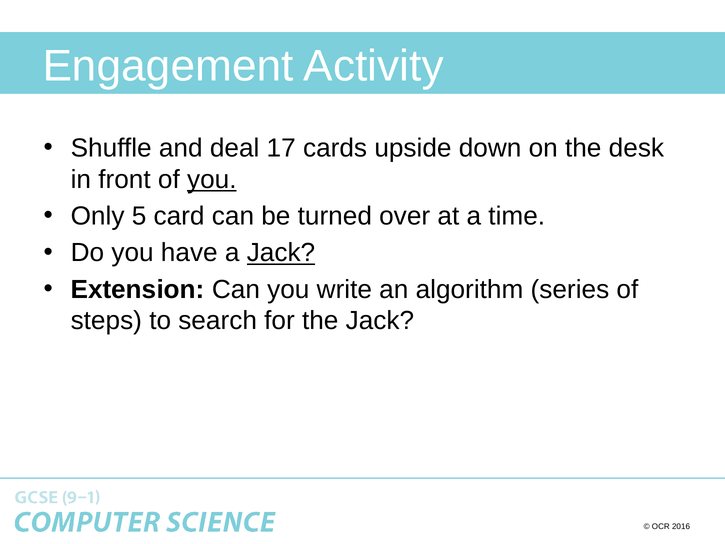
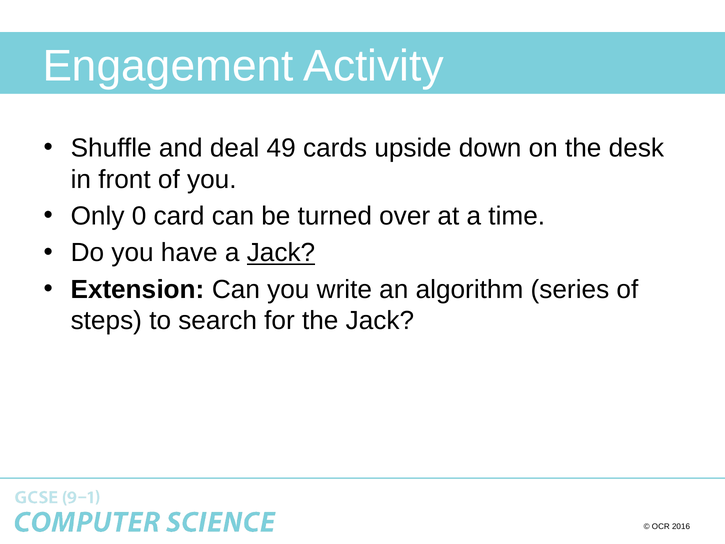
17: 17 -> 49 (281, 148)
you underline: present -> none (212, 179)
5: 5 -> 0 (139, 216)
